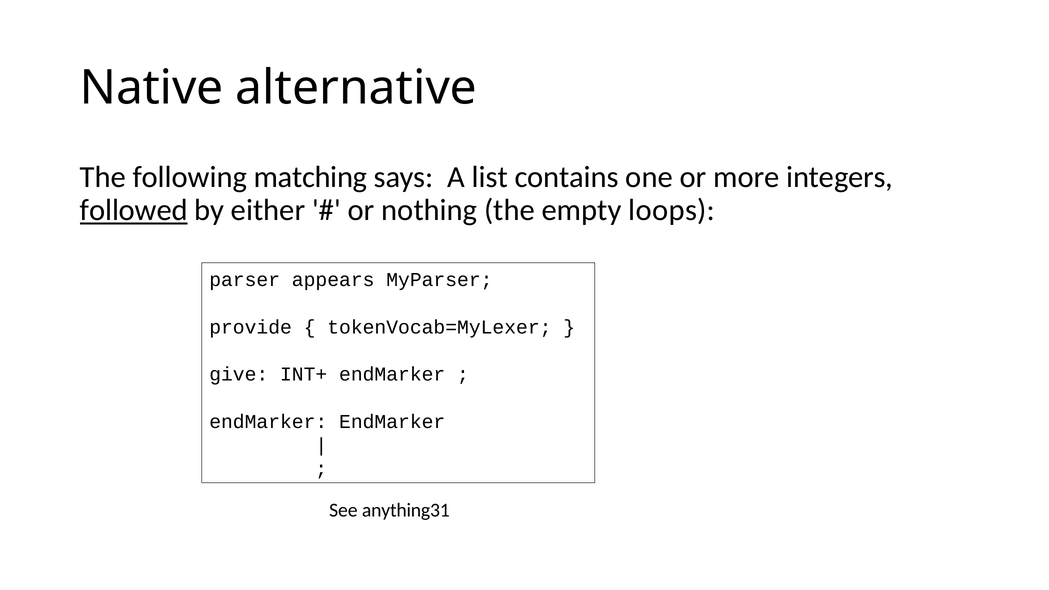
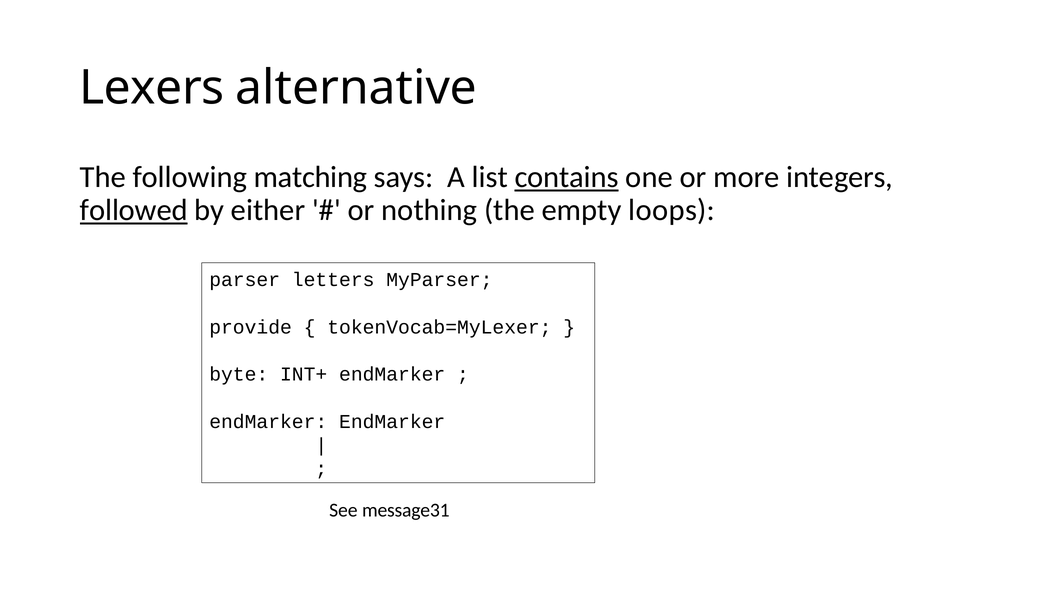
Native: Native -> Lexers (152, 88)
contains underline: none -> present (567, 177)
appears: appears -> letters (333, 280)
give: give -> byte (239, 374)
anything31: anything31 -> message31 (406, 510)
